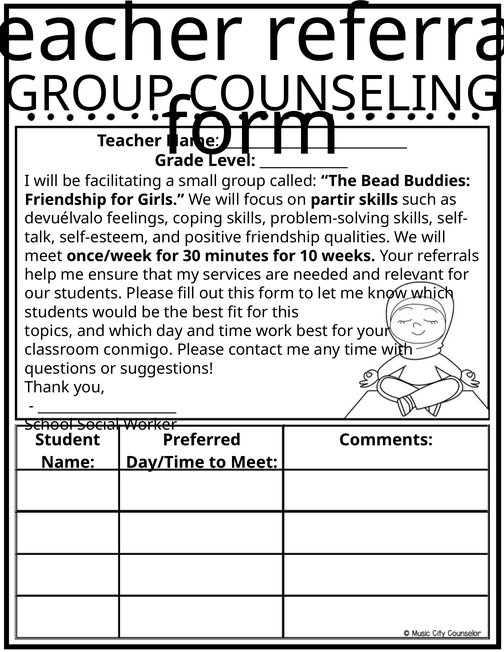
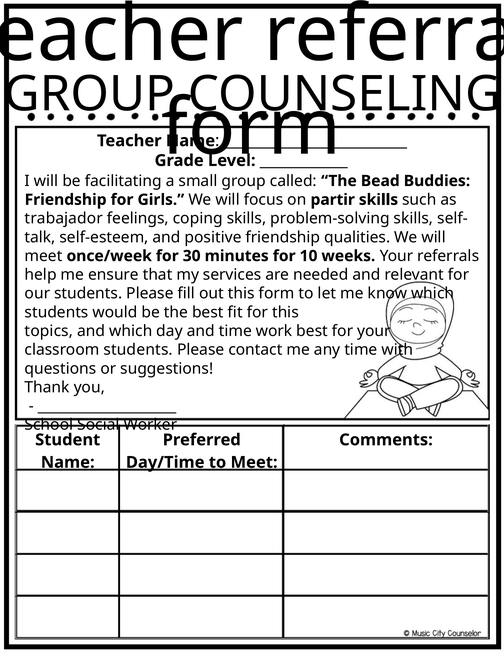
devuélvalo: devuélvalo -> trabajador (64, 219)
classroom conmigo: conmigo -> students (138, 350)
